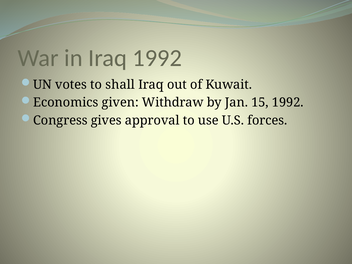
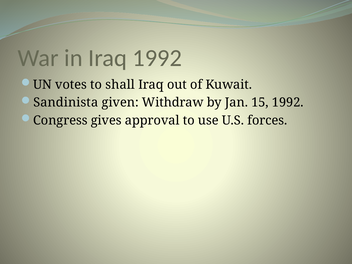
Economics: Economics -> Sandinista (66, 103)
